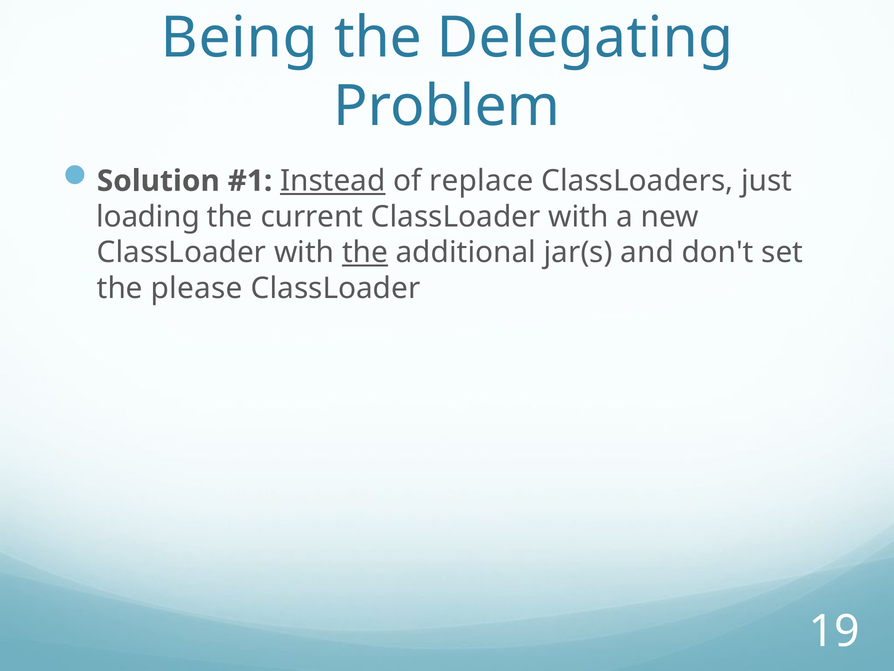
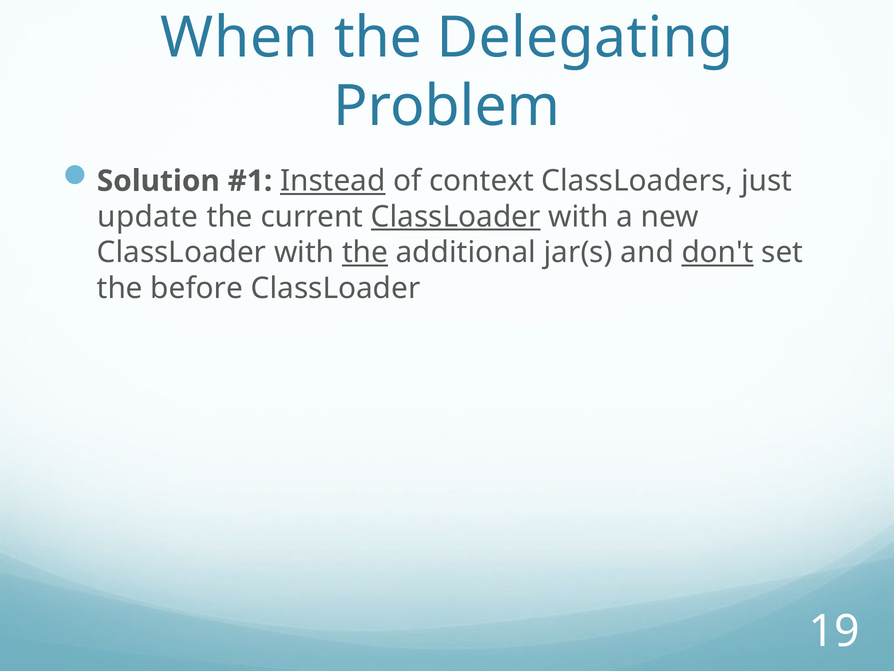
Being: Being -> When (239, 38)
replace: replace -> context (481, 181)
loading: loading -> update (148, 217)
ClassLoader underline: none -> present (456, 217)
don't underline: none -> present (718, 252)
please: please -> before (197, 288)
